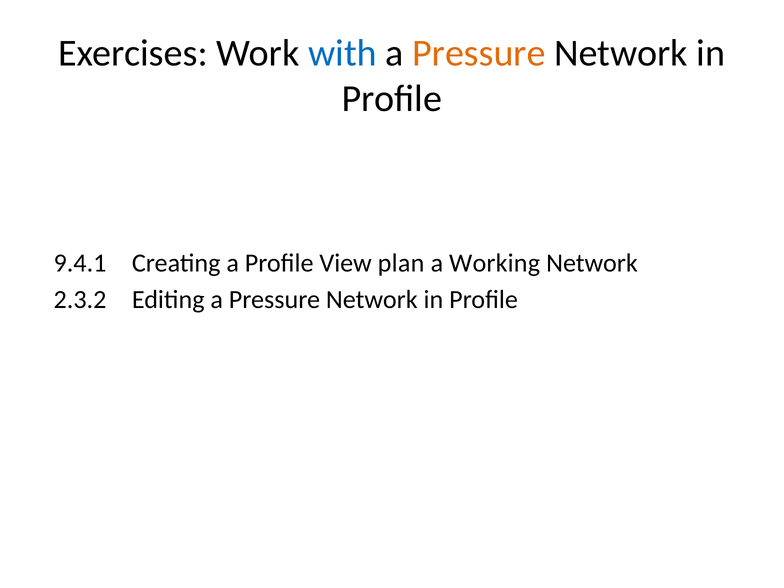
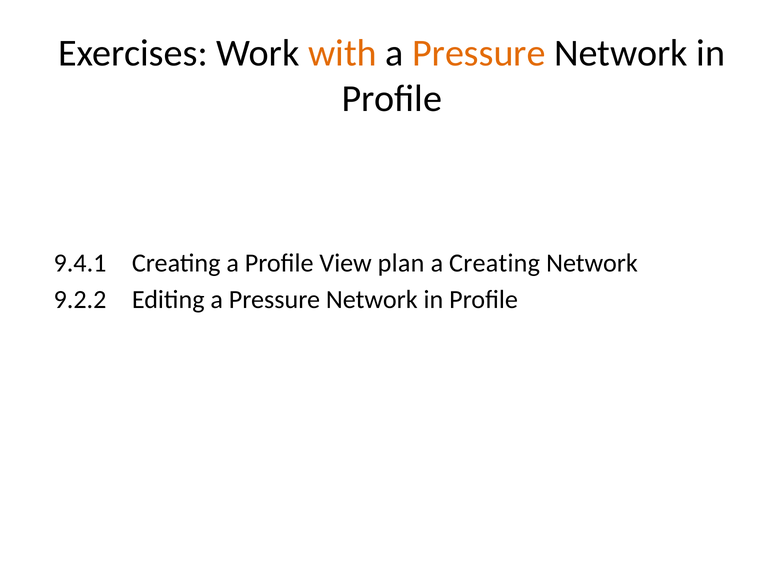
with colour: blue -> orange (342, 53)
a Working: Working -> Creating (495, 263)
2.3.2: 2.3.2 -> 9.2.2 (80, 300)
